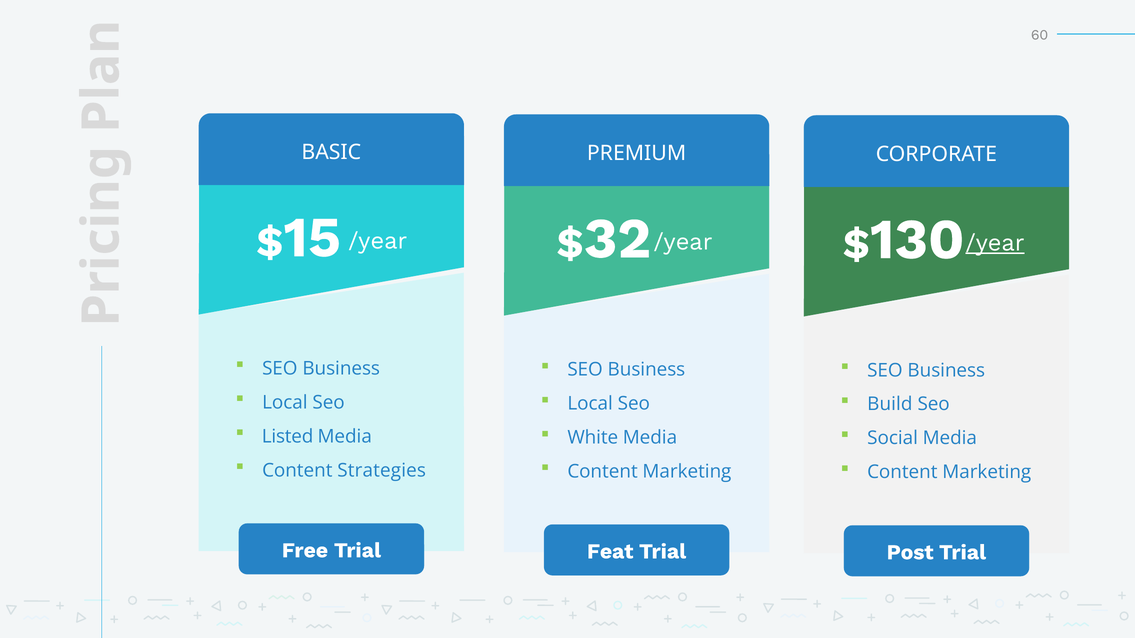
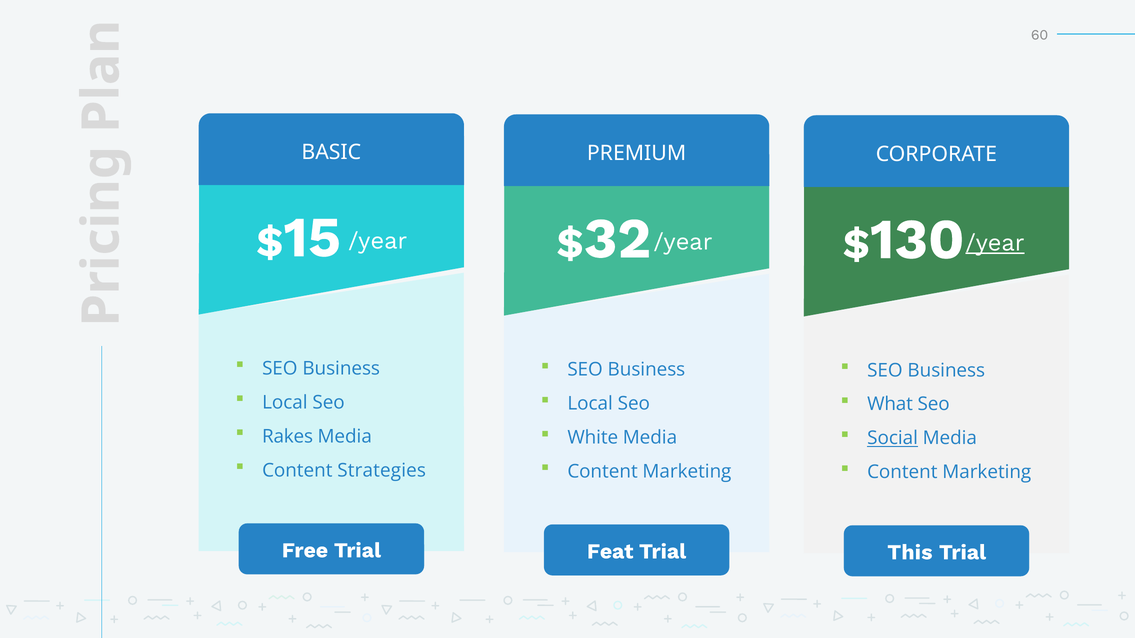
Build: Build -> What (890, 405)
Listed: Listed -> Rakes (288, 437)
Social underline: none -> present (893, 439)
Post: Post -> This (910, 553)
